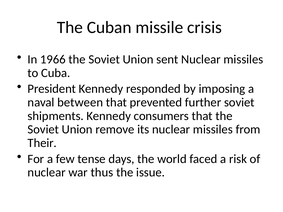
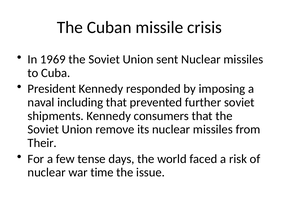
1966: 1966 -> 1969 (53, 59)
between: between -> including (80, 102)
thus: thus -> time (102, 173)
